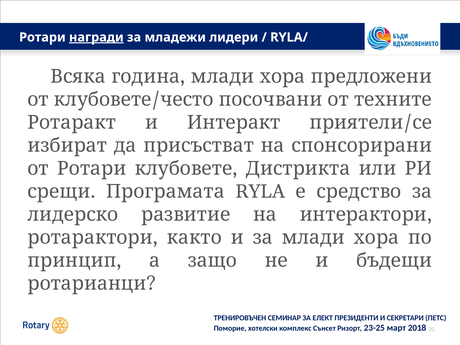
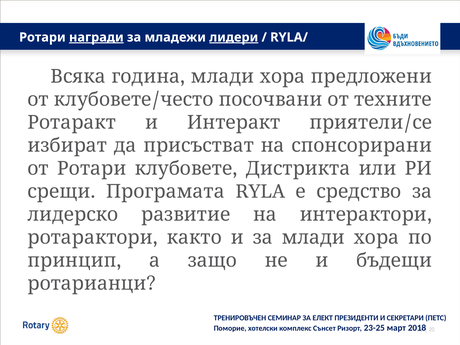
лидери underline: none -> present (234, 37)
